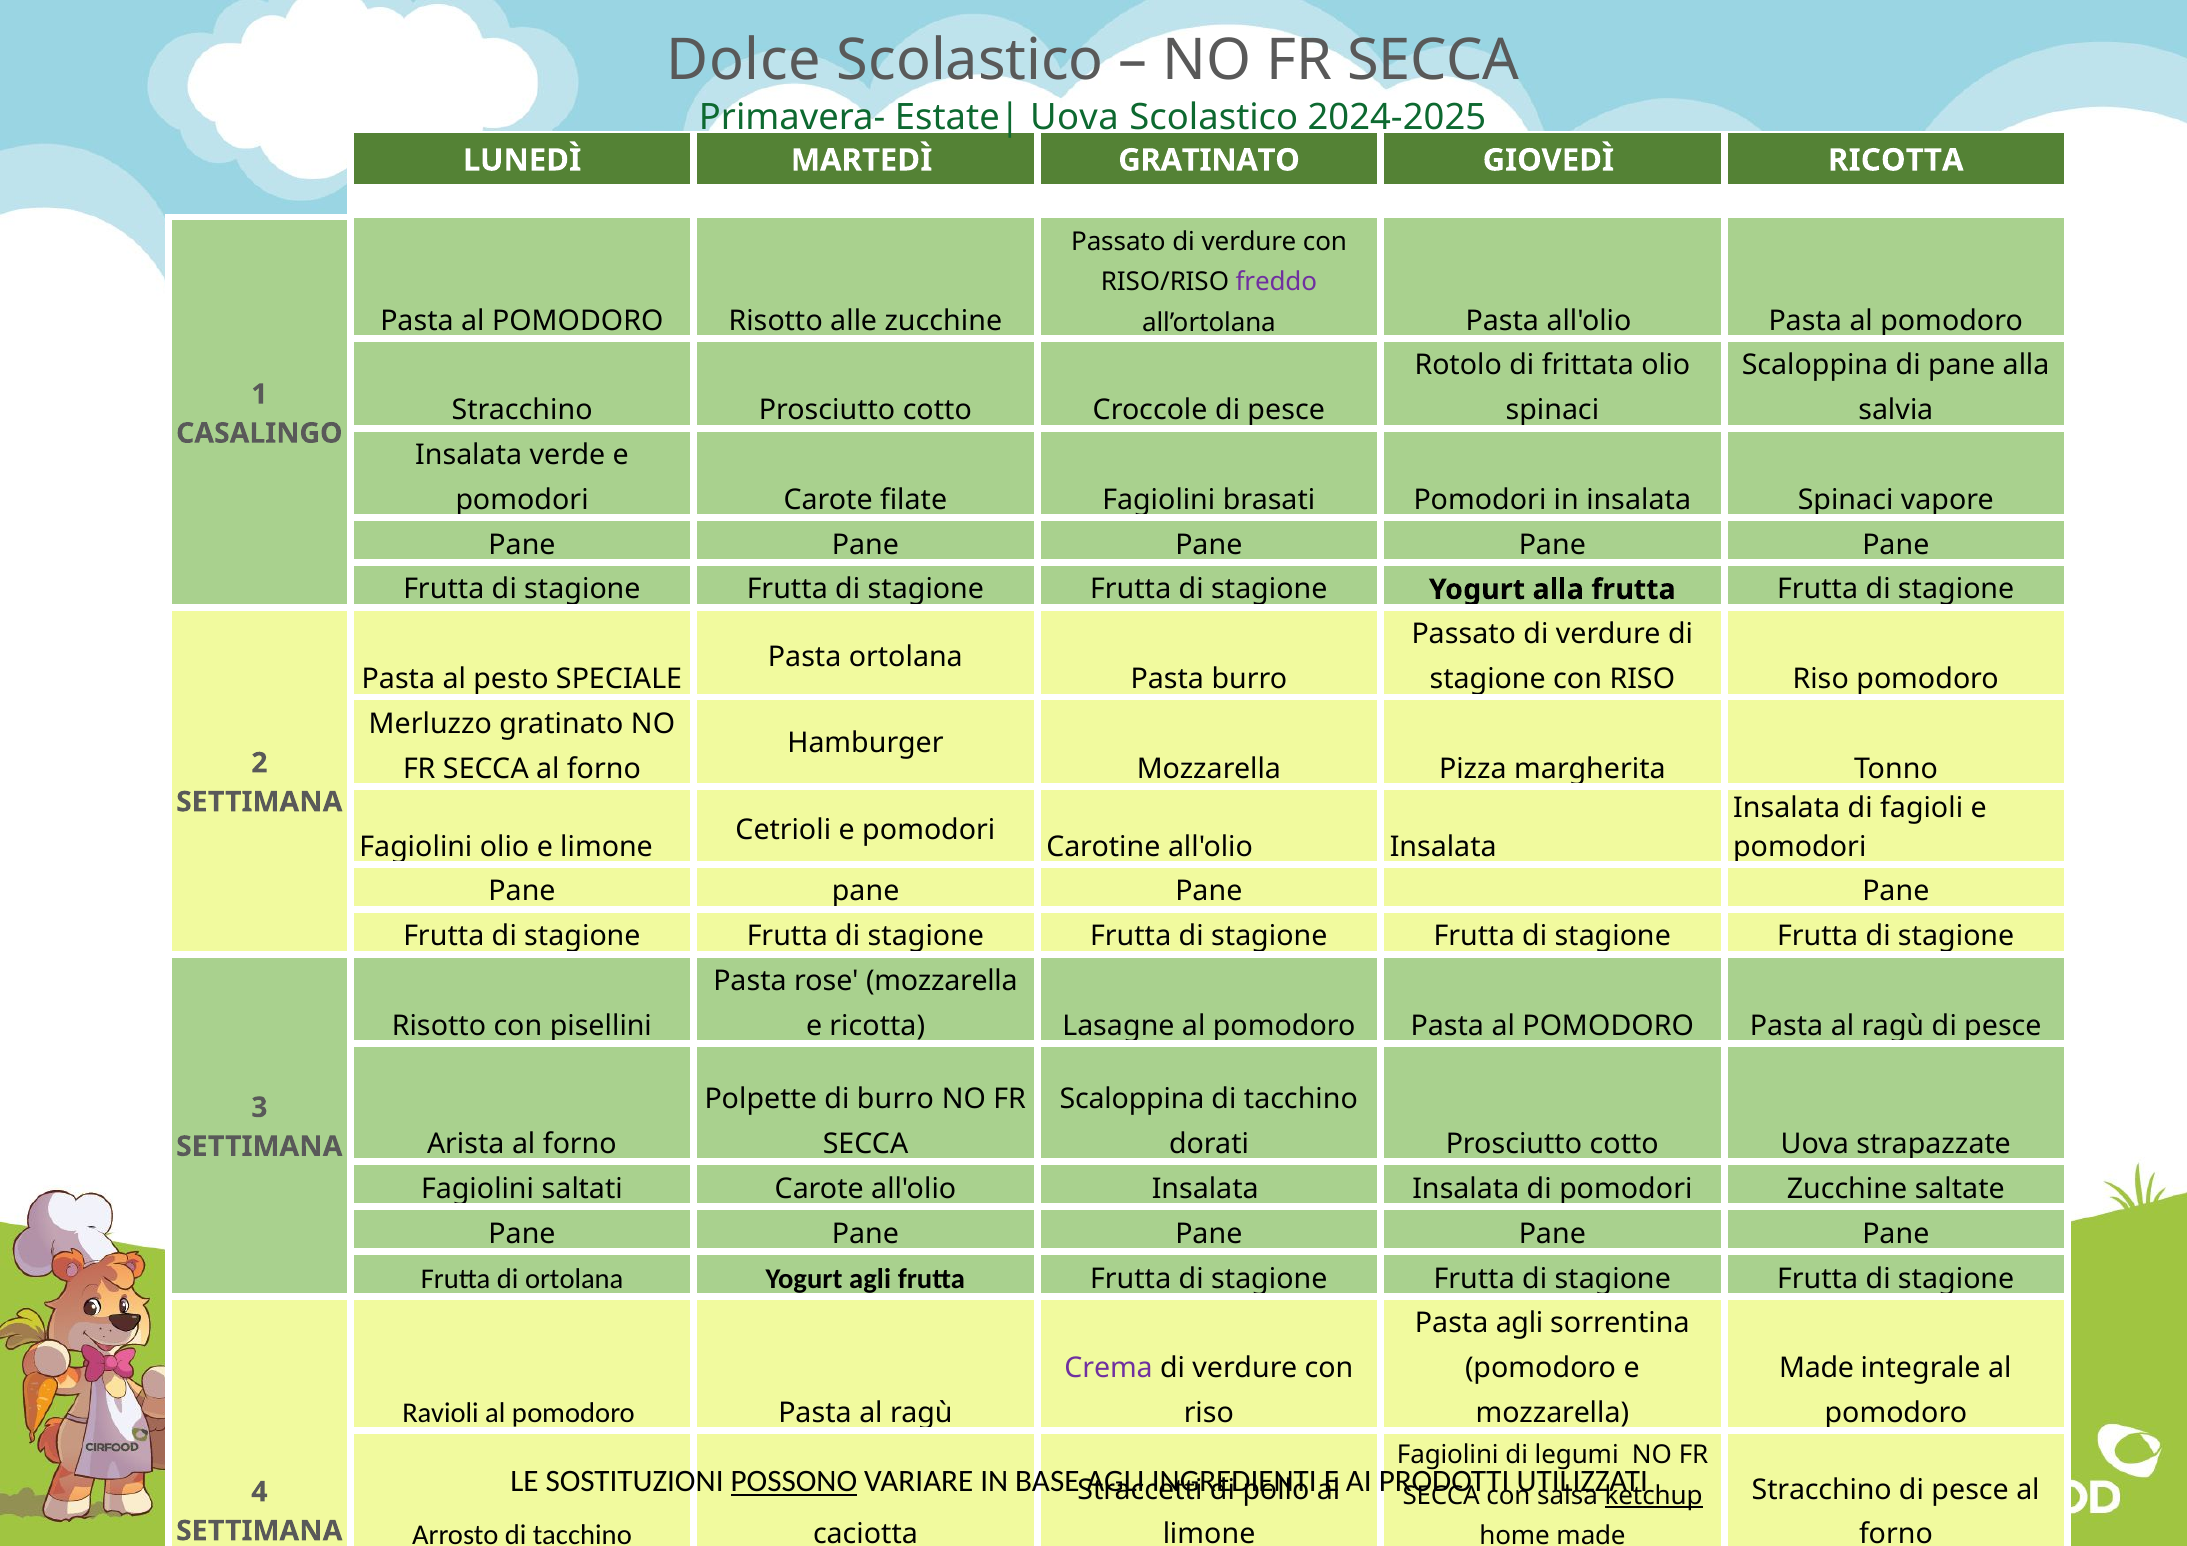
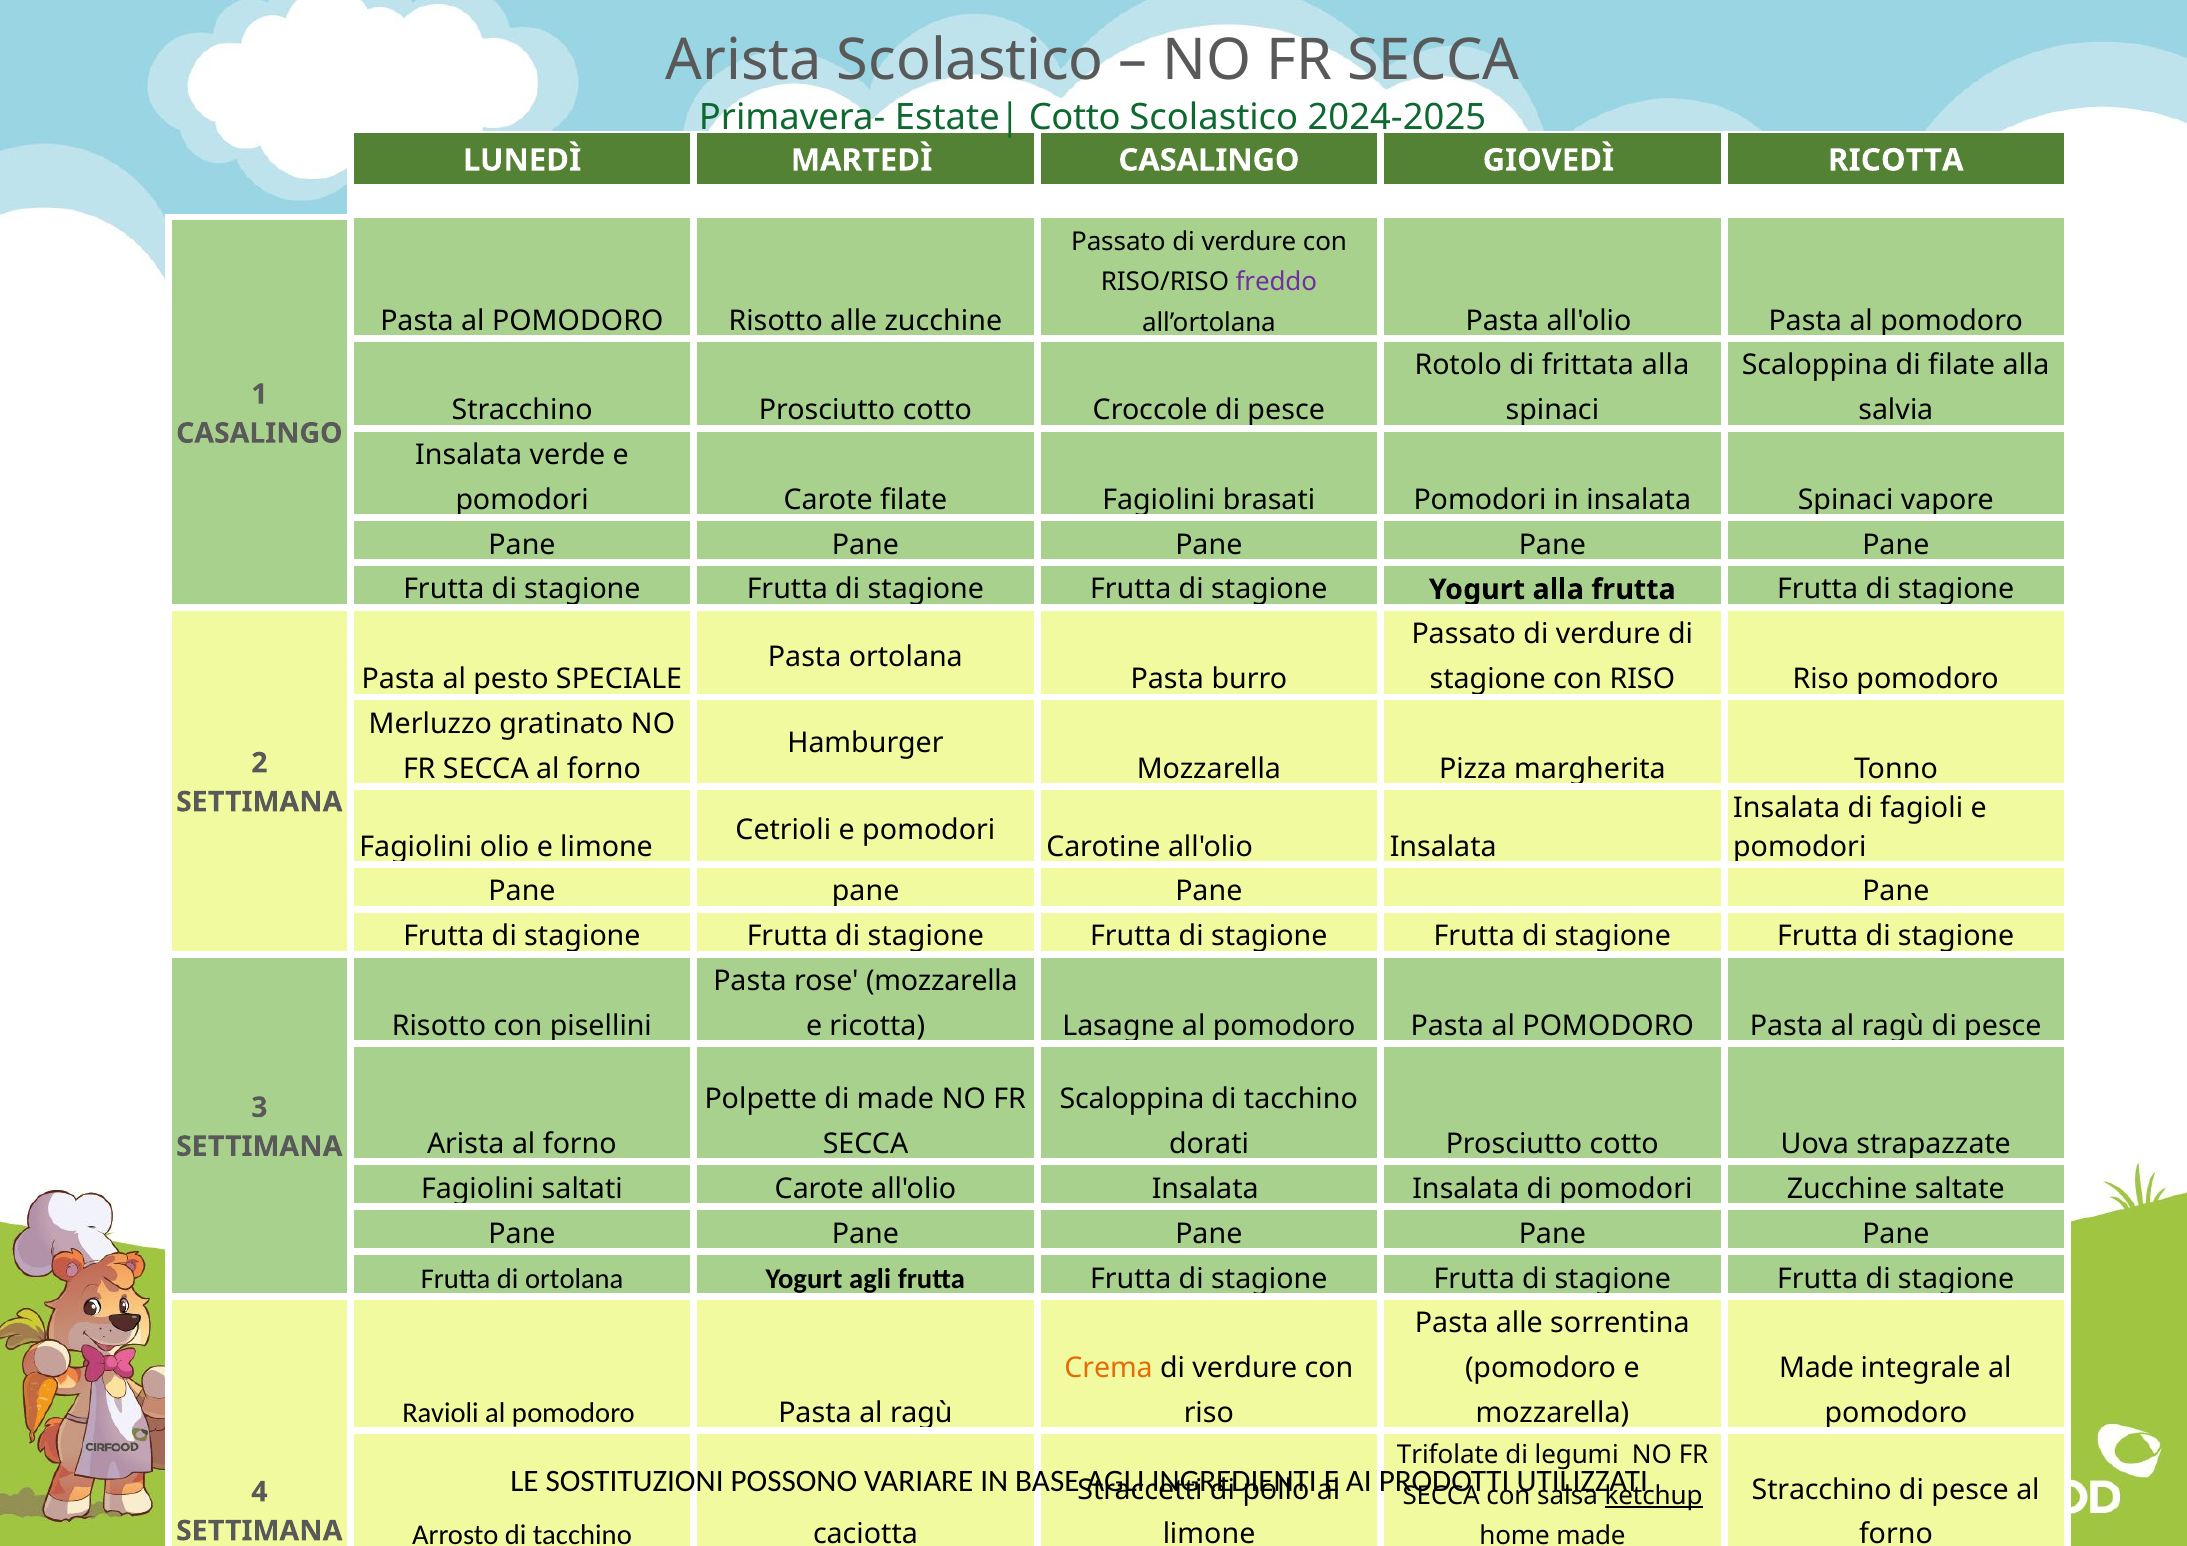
Dolce: Dolce -> Arista (744, 61)
Uova: Uova -> Cotto (1075, 118)
MARTEDÌ GRATINATO: GRATINATO -> CASALINGO (1209, 160)
frittata olio: olio -> alla (1666, 366)
di pane: pane -> filate (1962, 366)
di burro: burro -> made (895, 1100)
Pasta agli: agli -> alle (1519, 1324)
Crema colour: purple -> orange (1109, 1369)
Fagiolini: Fagiolini -> Trifolate (1448, 1456)
POSSONO underline: present -> none (794, 1482)
